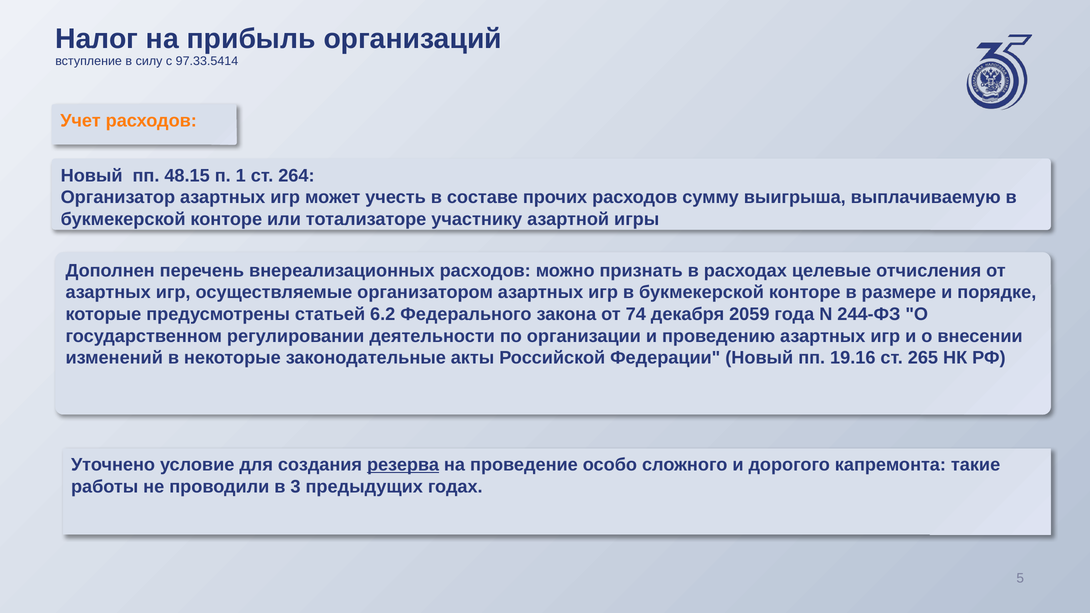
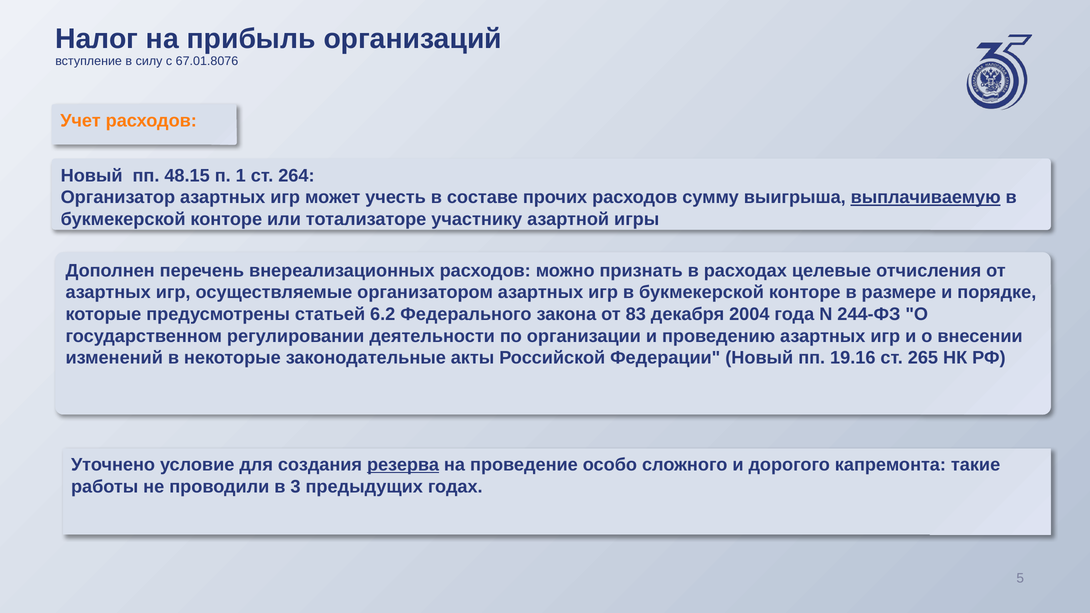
97.33.5414: 97.33.5414 -> 67.01.8076 (207, 61)
выплачиваемую underline: none -> present (926, 197)
74: 74 -> 83 (636, 314)
2059: 2059 -> 2004 (749, 314)
